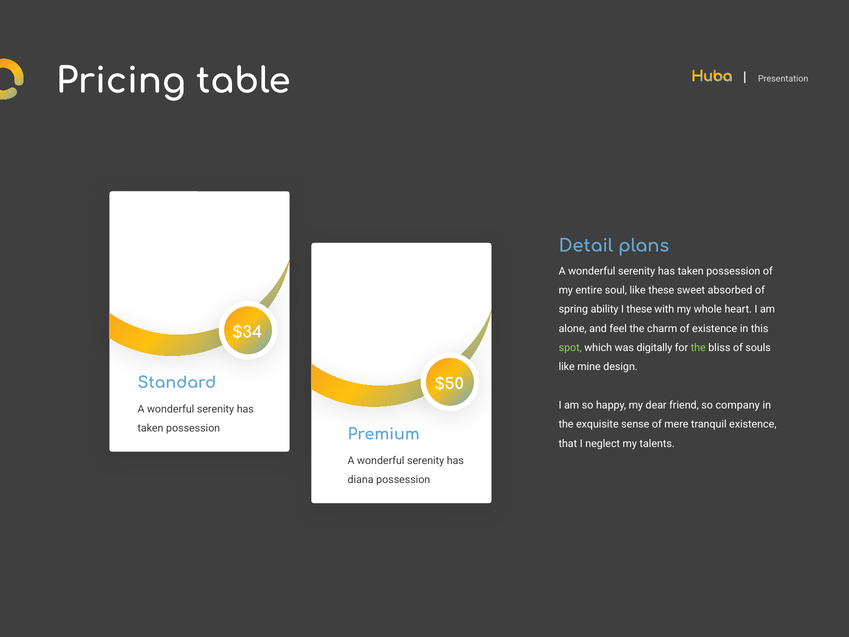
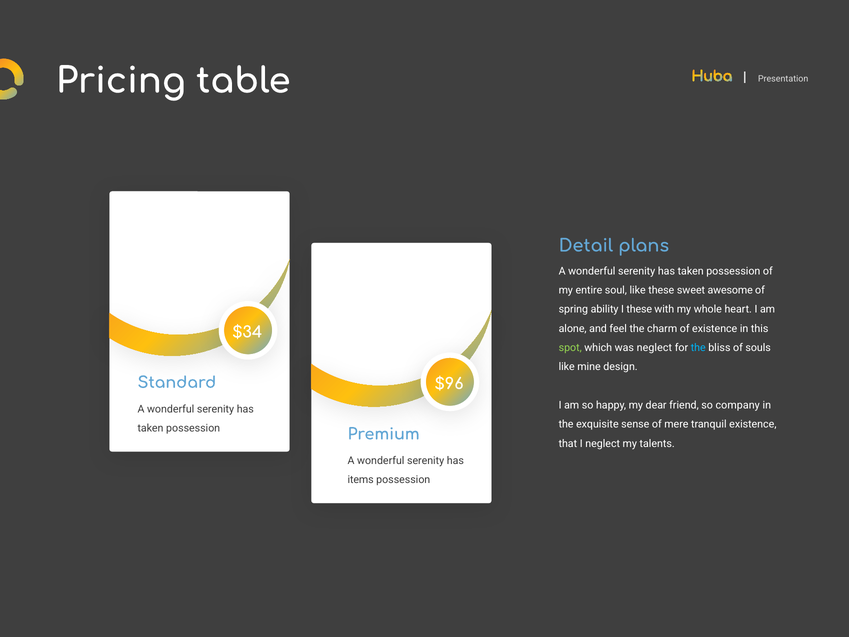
absorbed: absorbed -> awesome (730, 290)
was digitally: digitally -> neglect (654, 348)
the colour: light green -> light blue (698, 348)
$50: $50 -> $96 (449, 384)
diana: diana -> items (361, 480)
